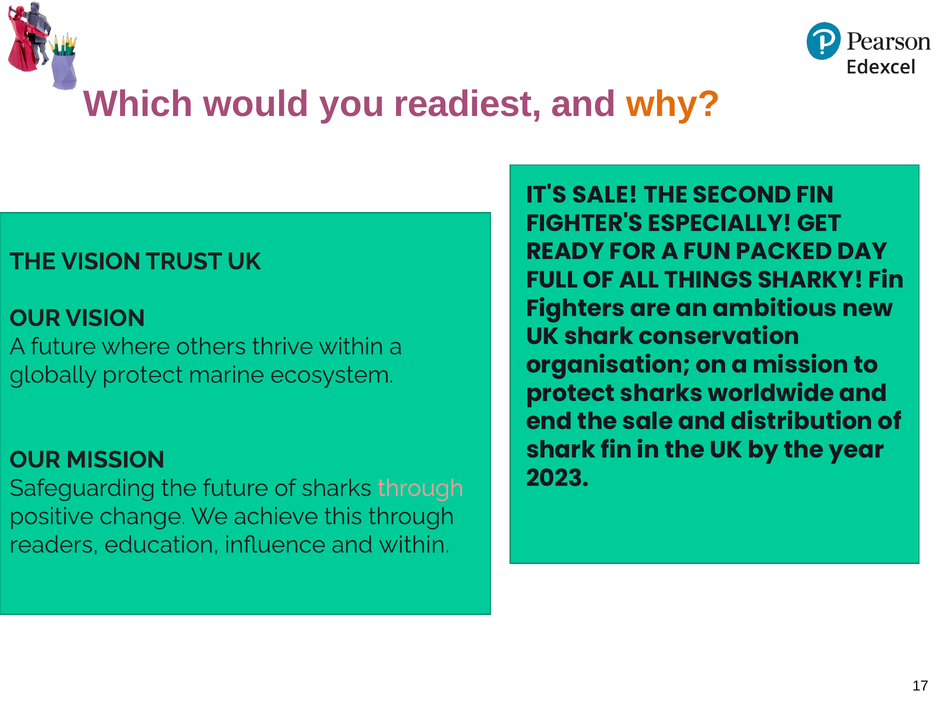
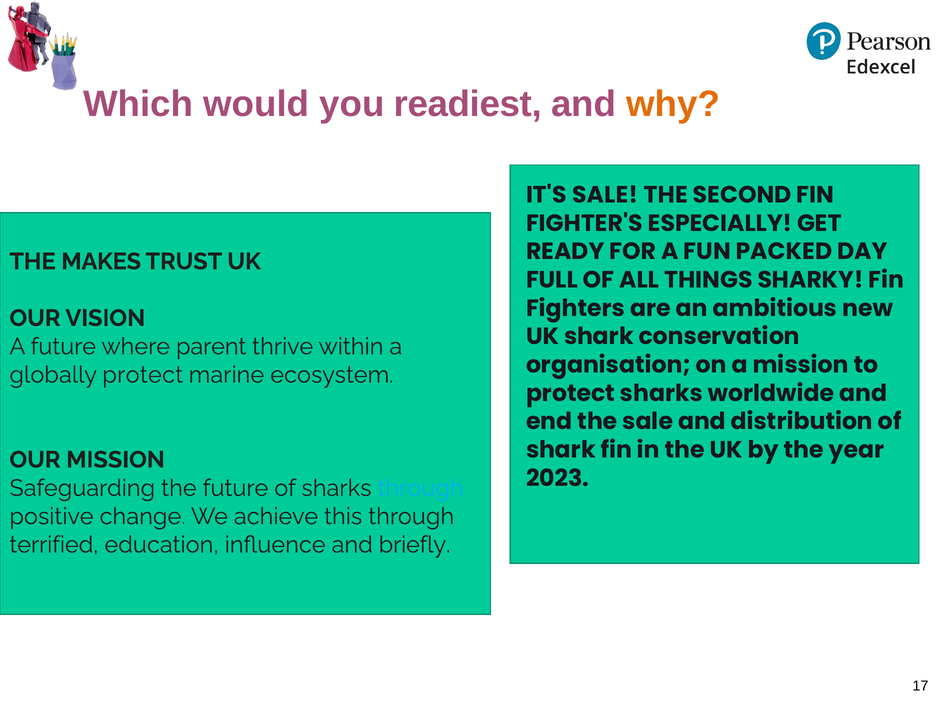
THE VISION: VISION -> MAKES (101, 262)
others: others -> parent (211, 347)
through colour: pink -> light blue (421, 488)
readers: readers -> terrified (54, 545)
and within: within -> briefly (415, 545)
